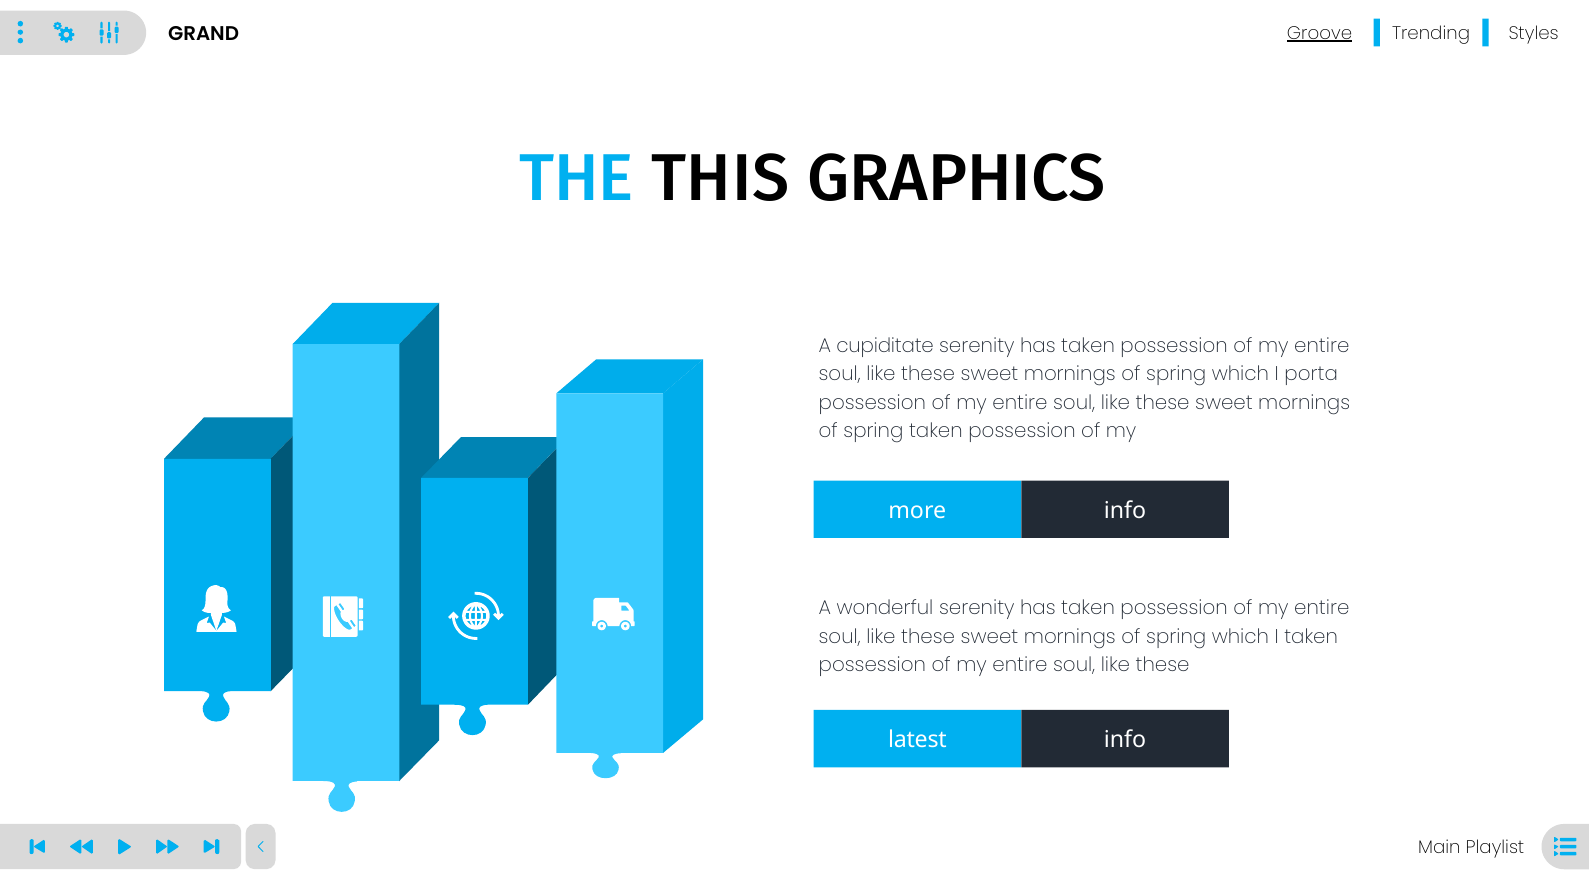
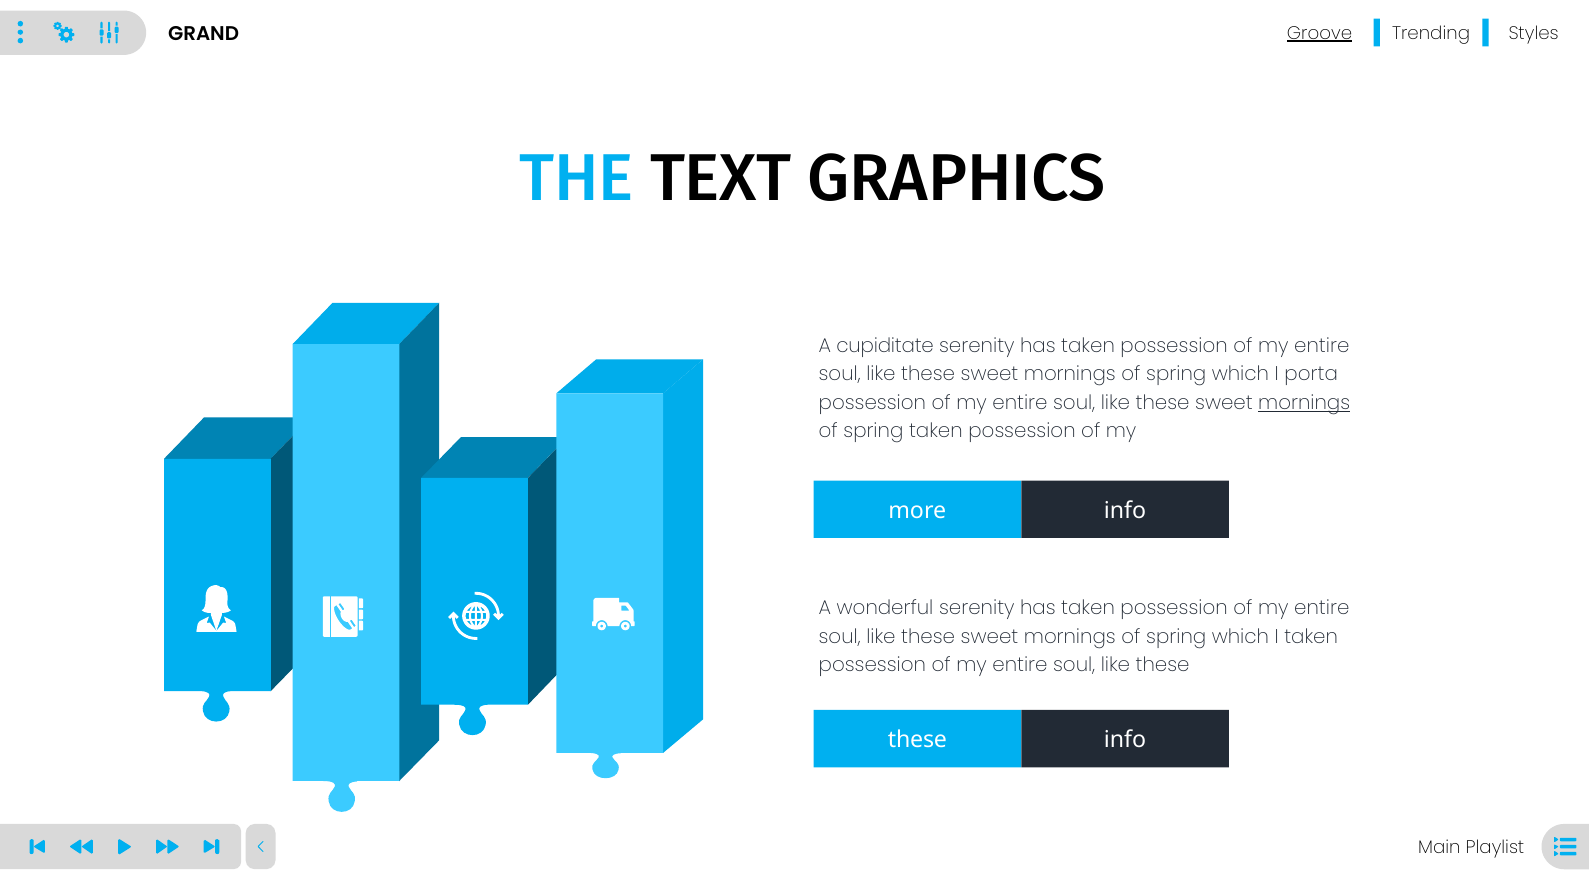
THIS: THIS -> TEXT (721, 178)
mornings underline: none -> present (1304, 403)
latest: latest -> these (917, 740)
